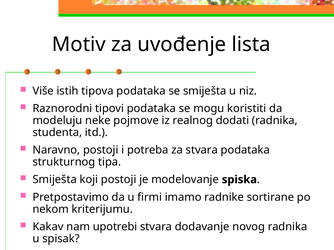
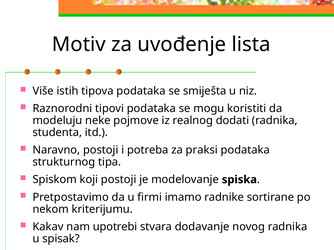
za stvara: stvara -> praksi (202, 150)
Smiješta: Smiješta -> Spiskom (55, 180)
